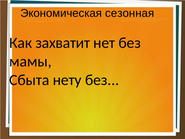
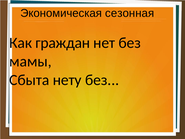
захватит: захватит -> граждан (63, 43)
